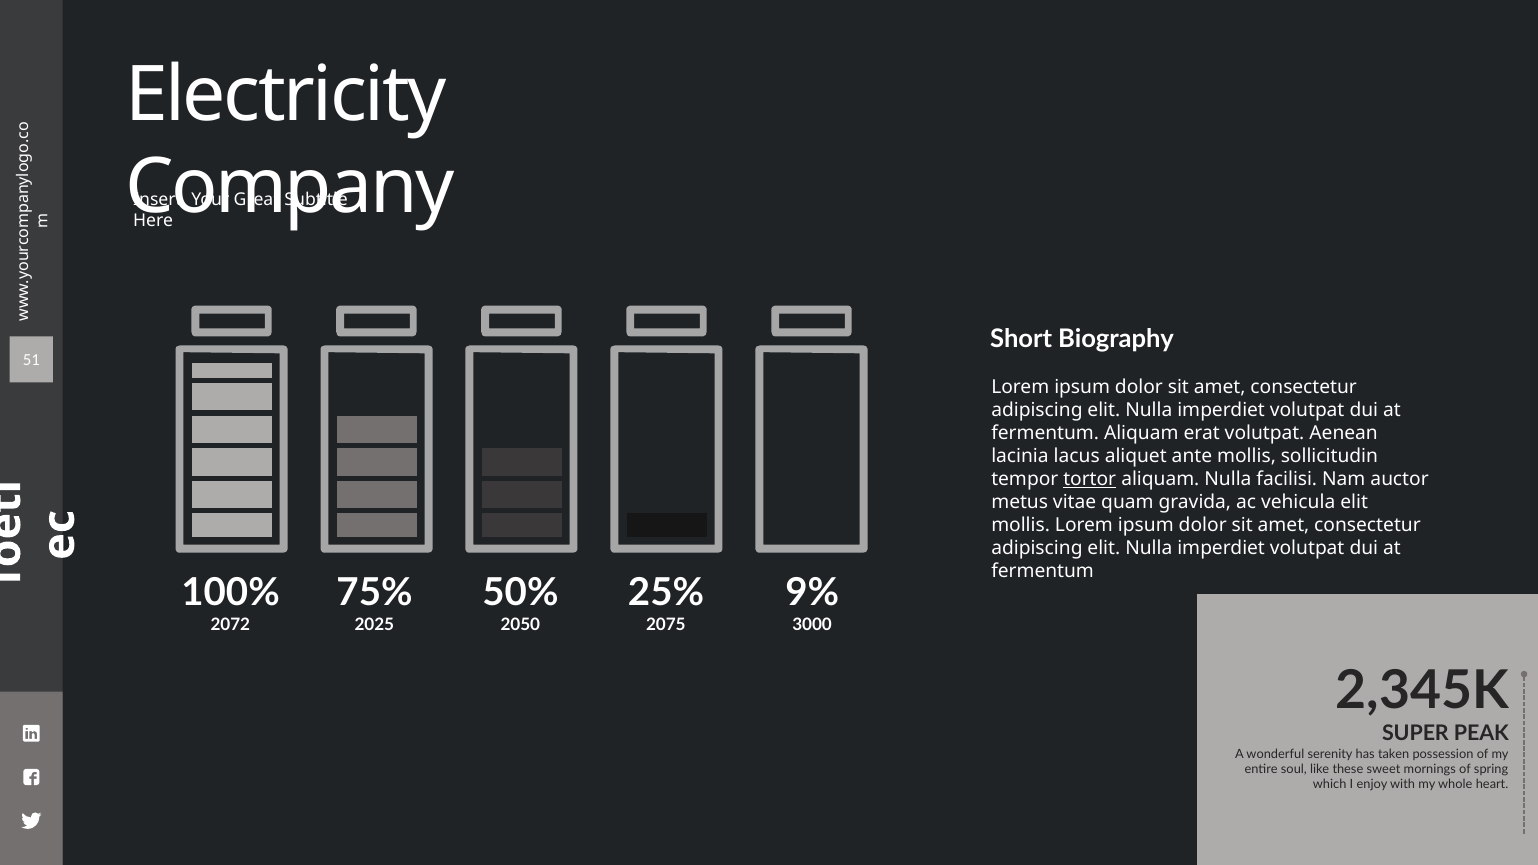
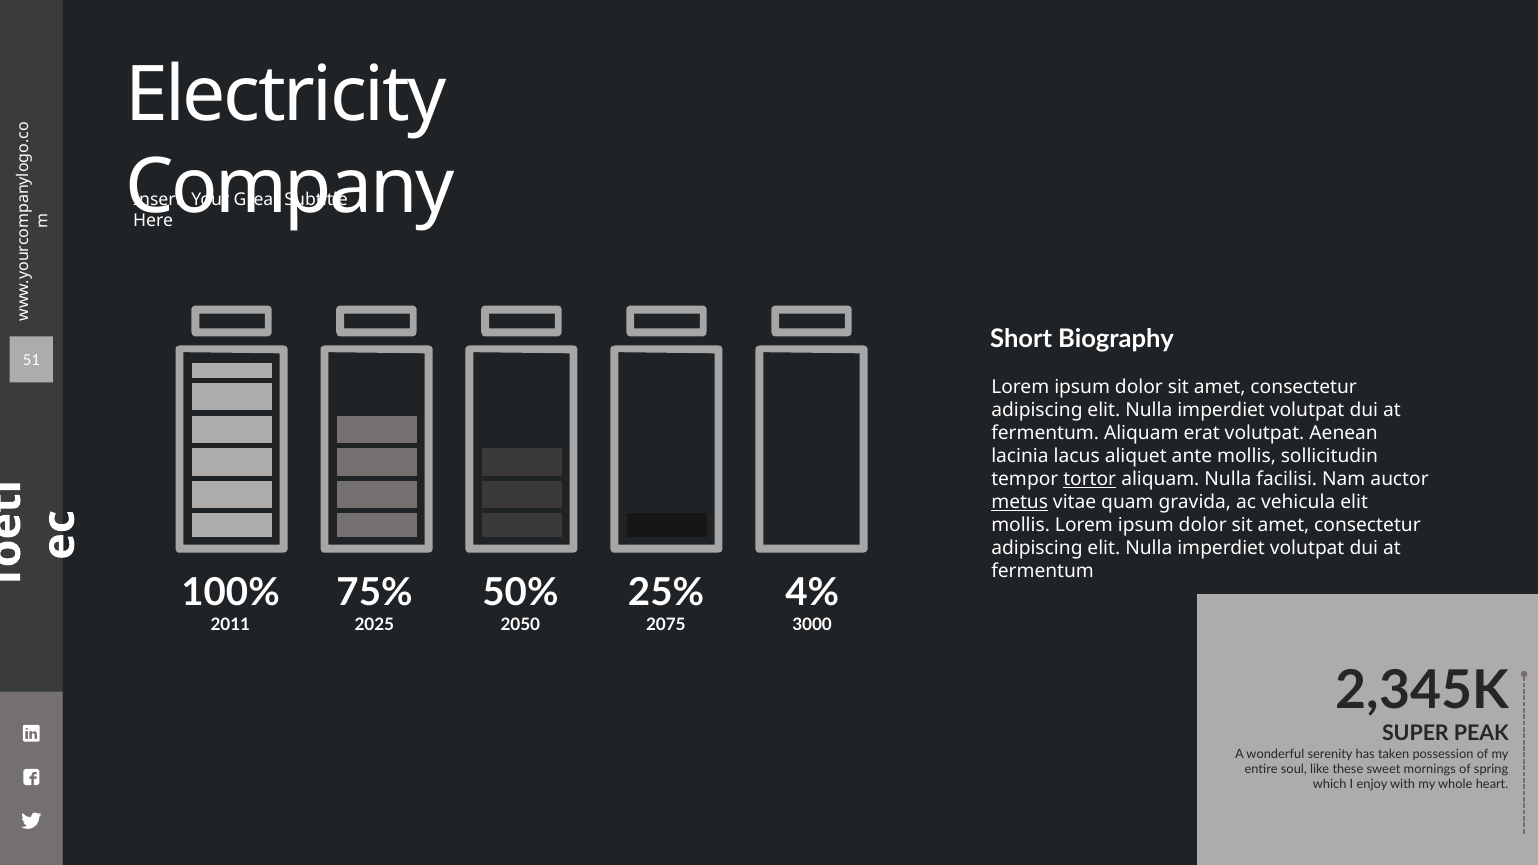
metus underline: none -> present (1020, 502)
9%: 9% -> 4% (812, 593)
2072: 2072 -> 2011 (230, 625)
